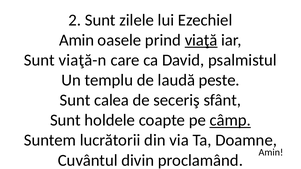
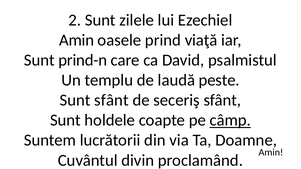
viaţă underline: present -> none (201, 40)
viaţă-n: viaţă-n -> prind-n (83, 60)
Sunt calea: calea -> sfânt (111, 100)
